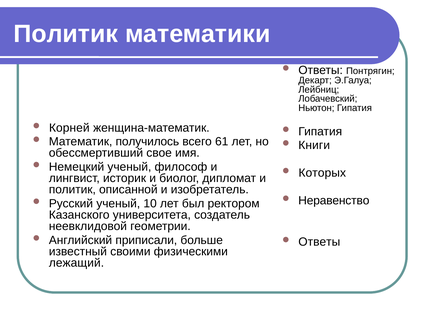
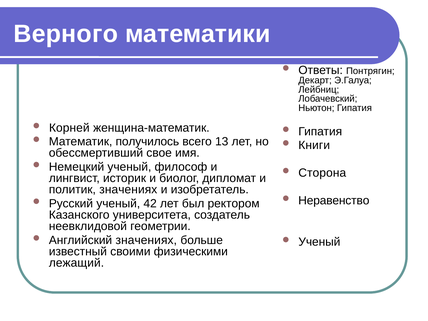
Политик: Политик -> Верного (66, 34)
61: 61 -> 13 (222, 142)
Которых: Которых -> Сторона (322, 173)
политик описанной: описанной -> значениях (128, 190)
10: 10 -> 42 (150, 203)
Английский приписали: приписали -> значениях (146, 240)
Ответы: Ответы -> Ученый (319, 242)
